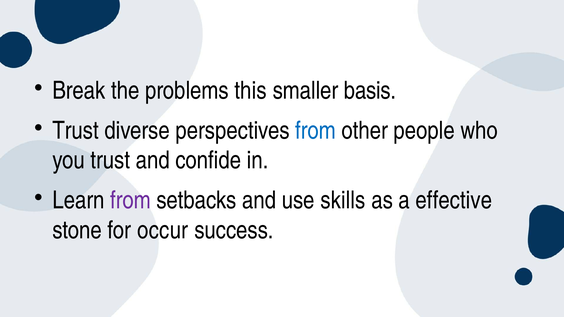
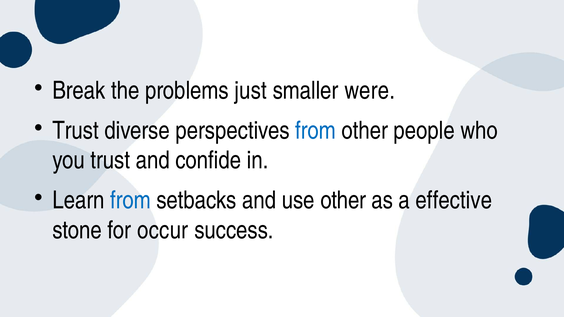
this: this -> just (251, 91)
basis: basis -> were (370, 91)
from colour: purple -> blue (130, 200)
use skills: skills -> other (343, 200)
